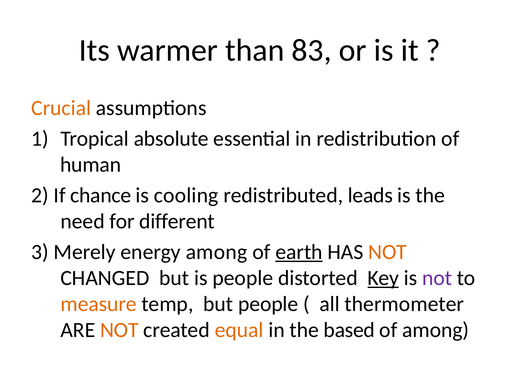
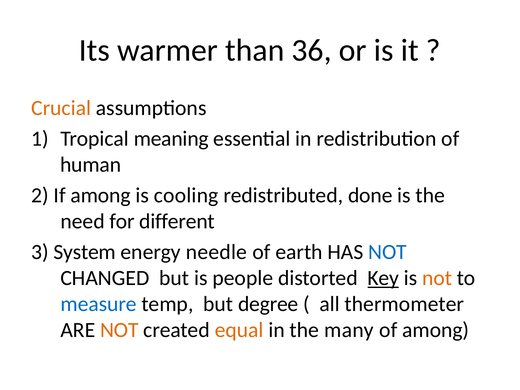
83: 83 -> 36 (312, 50)
absolute: absolute -> meaning (171, 139)
If chance: chance -> among (101, 195)
leads: leads -> done (370, 195)
Merely: Merely -> System (85, 252)
energy among: among -> needle (216, 252)
earth underline: present -> none (299, 252)
NOT colour: orange -> blue (388, 252)
not colour: purple -> orange (437, 278)
measure colour: orange -> blue (99, 304)
but people: people -> degree (268, 304)
based: based -> many (349, 330)
